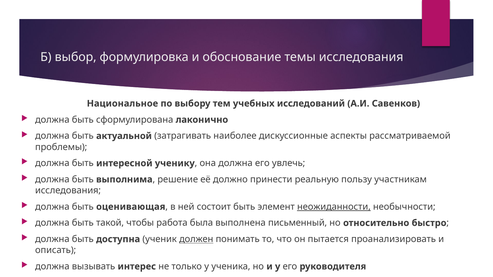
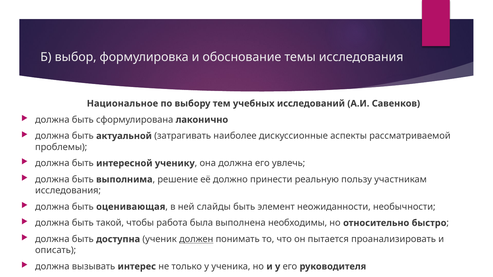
состоит: состоит -> слайды (214, 207)
неожиданности underline: present -> none (334, 207)
письменный: письменный -> необходимы (298, 223)
